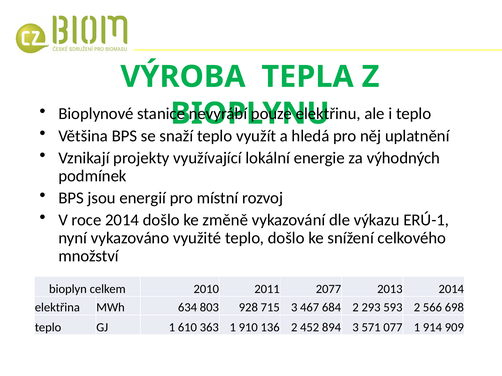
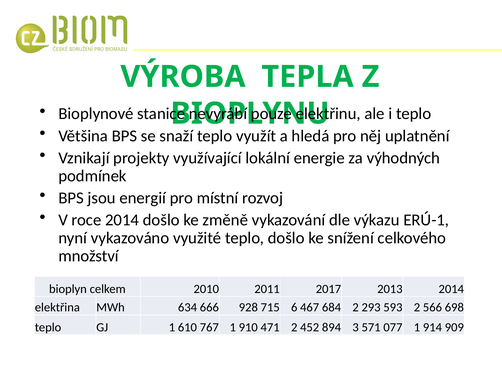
2077: 2077 -> 2017 (328, 289)
803: 803 -> 666 (209, 308)
715 3: 3 -> 6 (294, 308)
363: 363 -> 767 (209, 328)
136: 136 -> 471 (270, 328)
